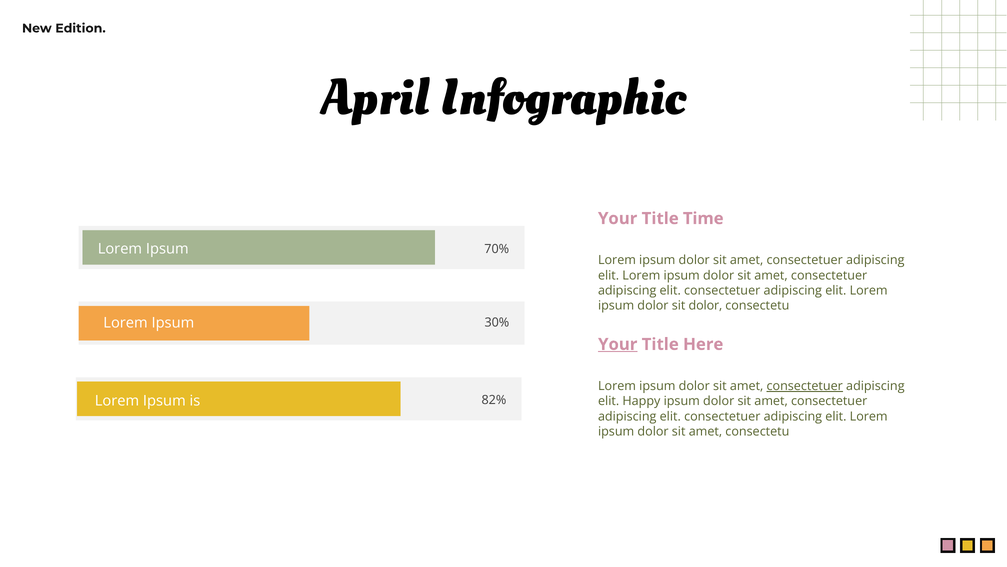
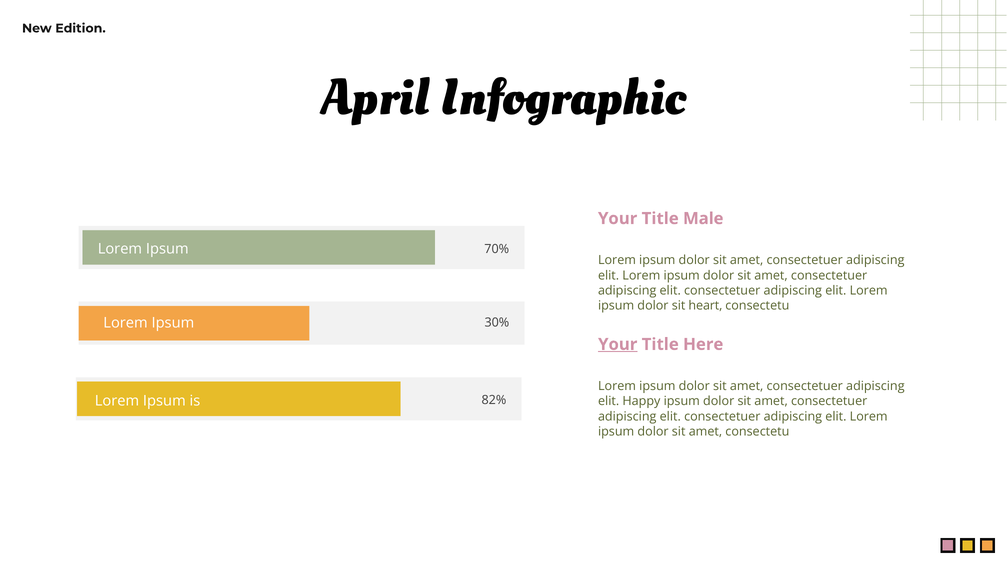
Time: Time -> Male (703, 218)
sit dolor: dolor -> heart (705, 305)
consectetuer underline: present -> none (805, 386)
